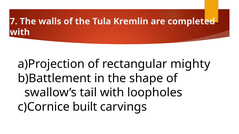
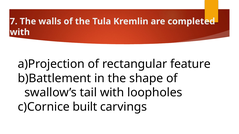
mighty: mighty -> feature (190, 64)
